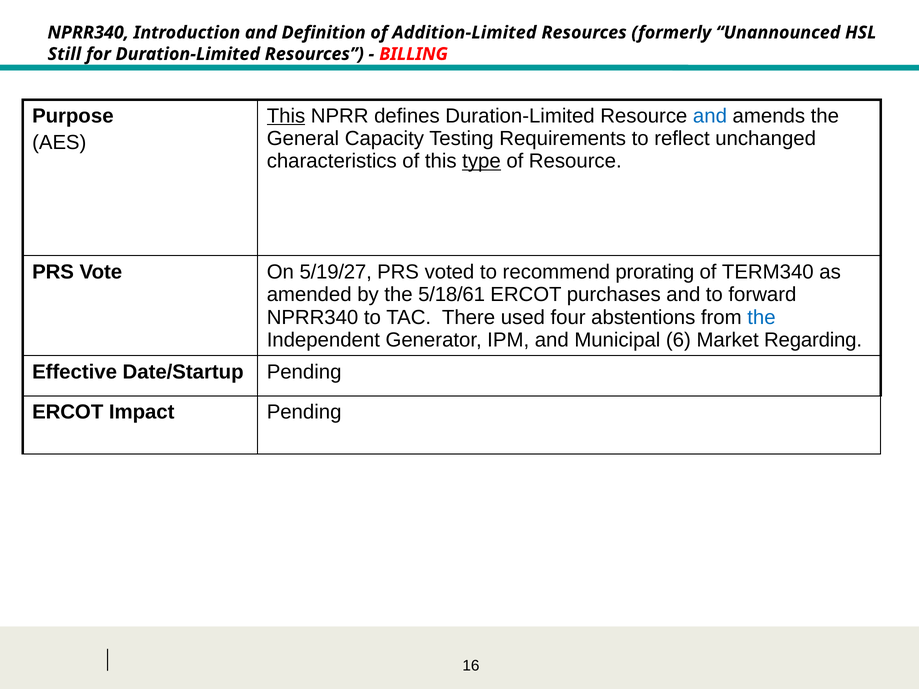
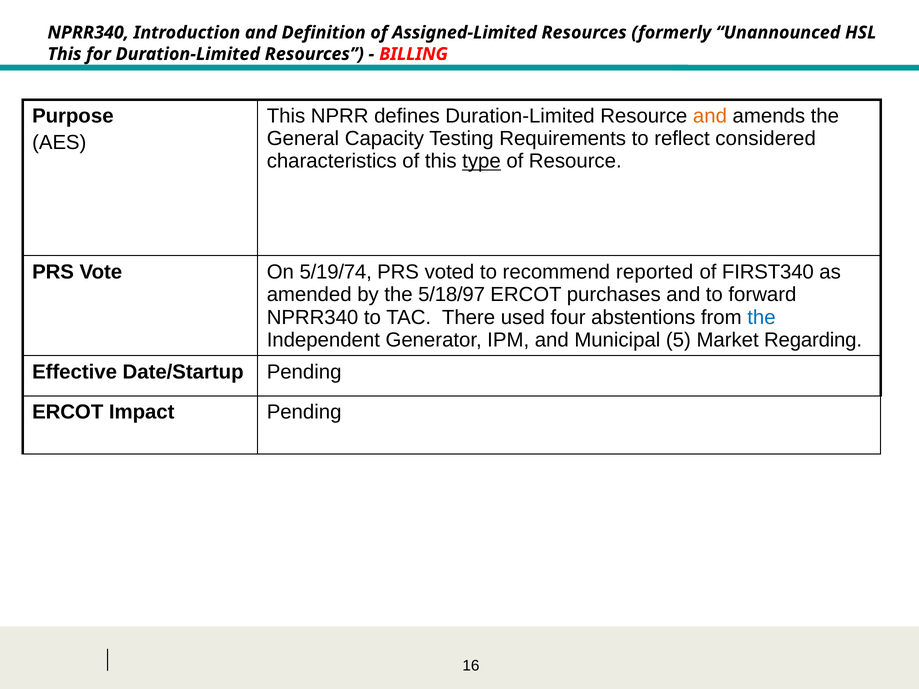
Addition-Limited: Addition-Limited -> Assigned-Limited (465, 33)
Still: Still -> This (64, 54)
This underline: present -> none (286, 116)
and colour: blue -> orange (710, 116)
unchanged: unchanged -> considered (766, 138)
5/19/27: 5/19/27 -> 5/19/74 (336, 272)
prorating: prorating -> reported (655, 272)
TERM340: TERM340 -> FIRST340 (768, 272)
5/18/61: 5/18/61 -> 5/18/97 (452, 295)
6: 6 -> 5 (678, 340)
